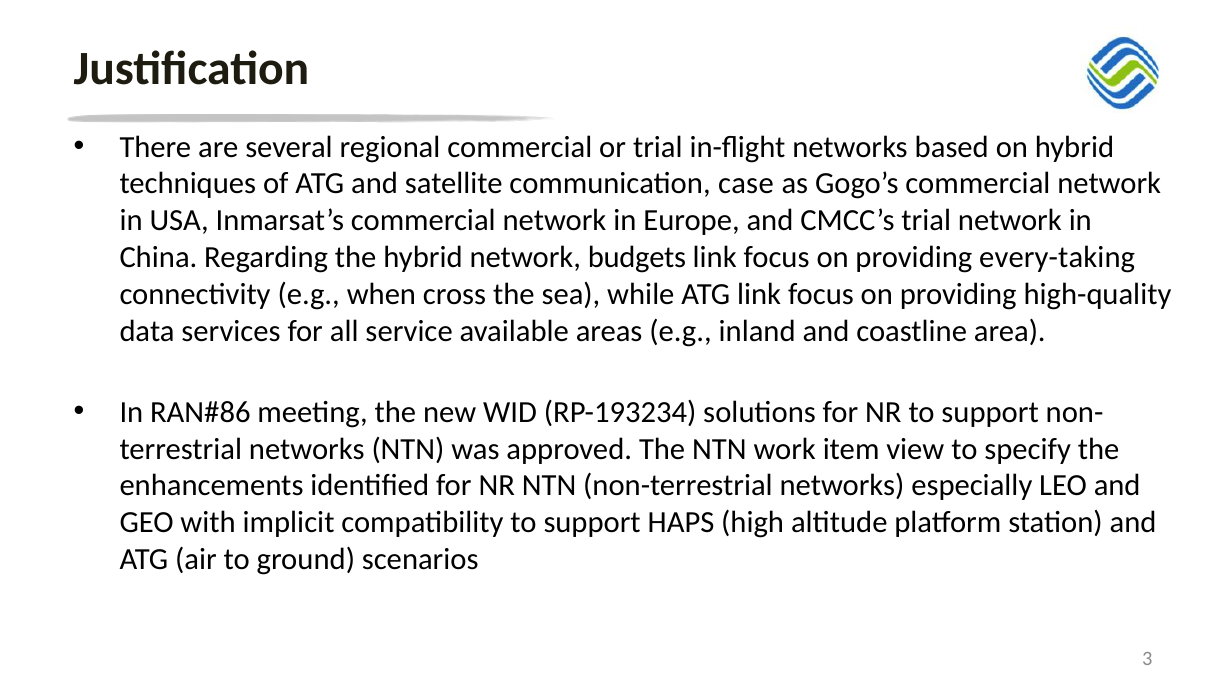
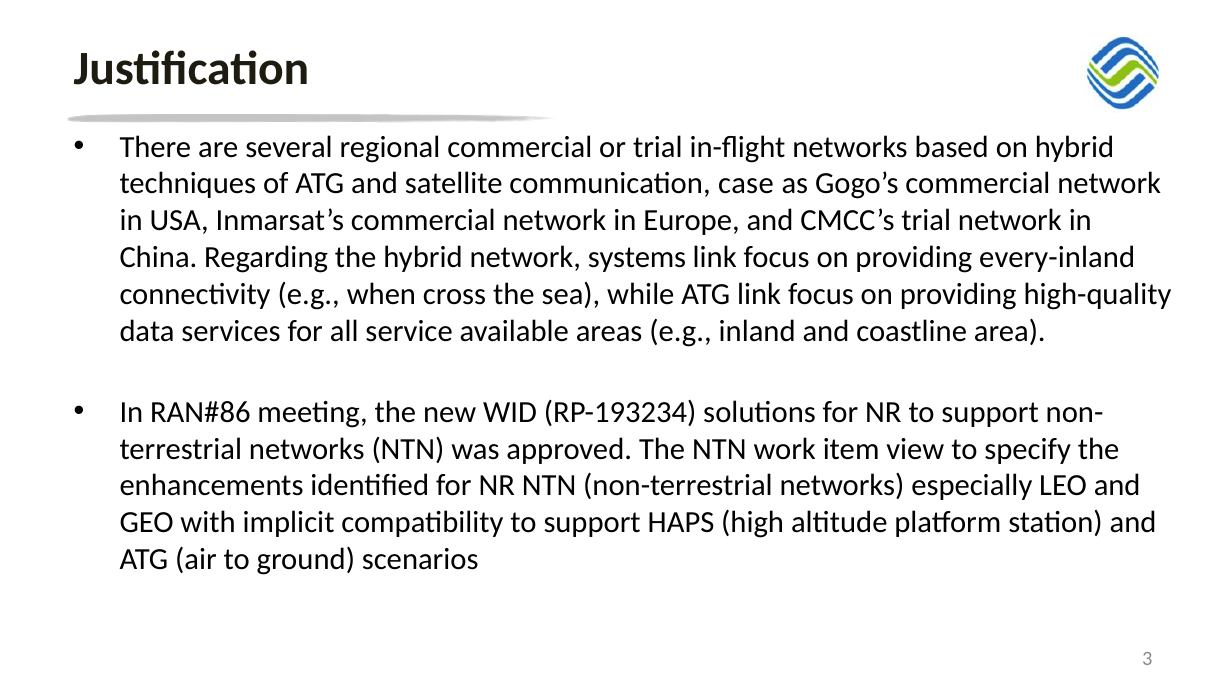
budgets: budgets -> systems (637, 257)
every-taking: every-taking -> every-inland (1057, 257)
